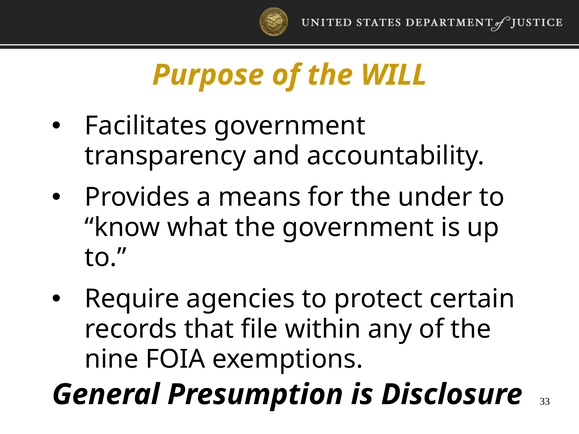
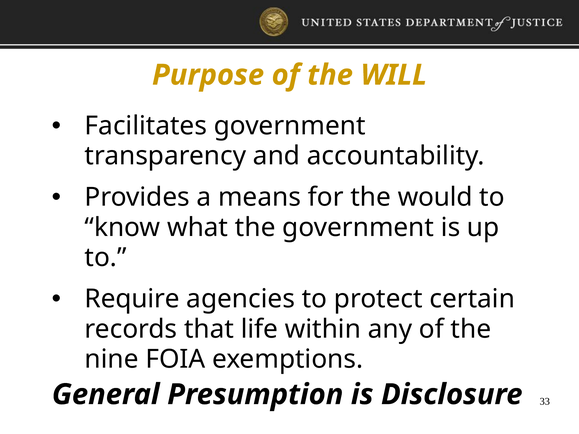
under: under -> would (435, 197)
file: file -> life (259, 329)
